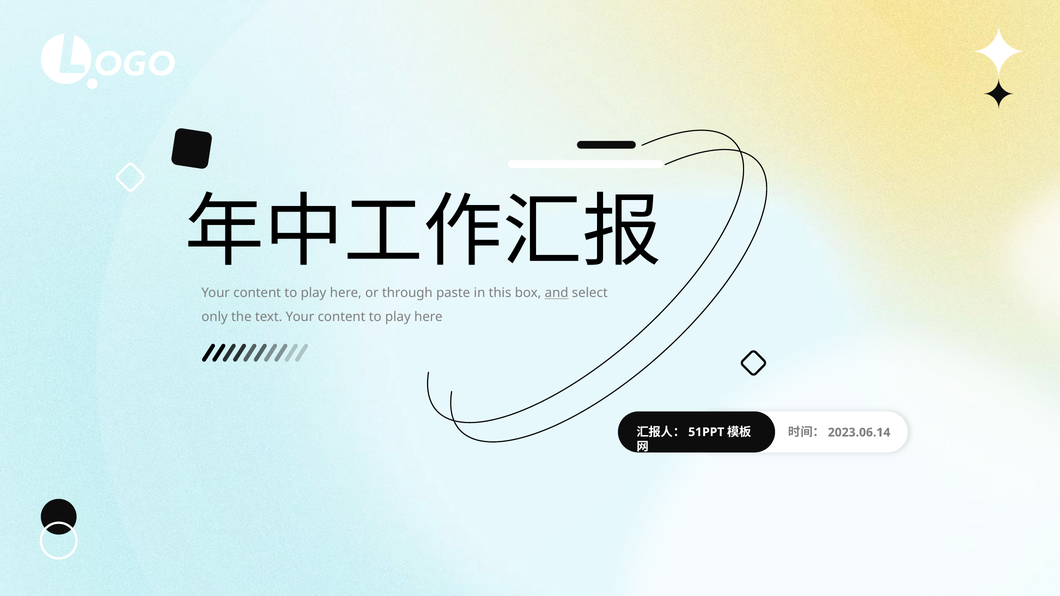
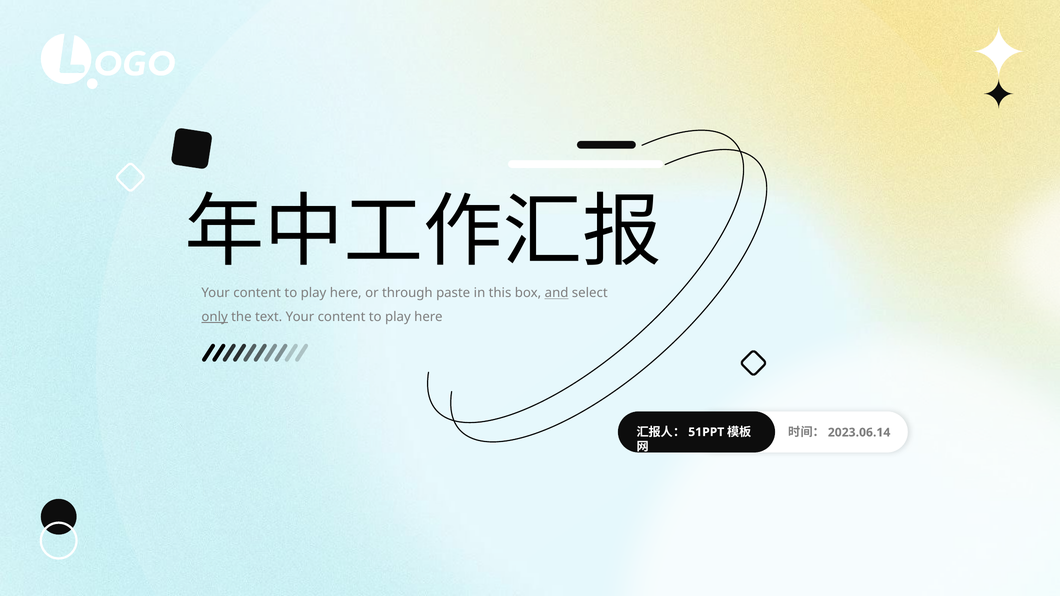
only underline: none -> present (215, 317)
